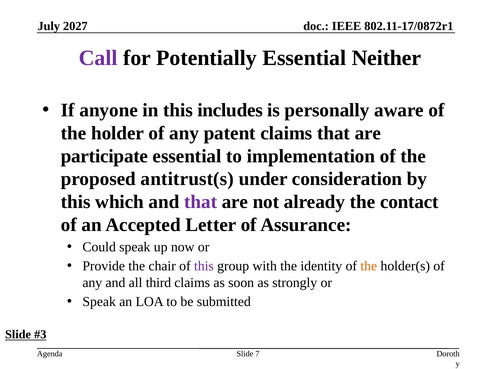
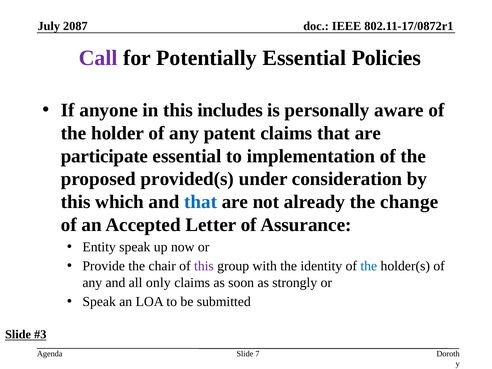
2027: 2027 -> 2087 (75, 26)
Neither: Neither -> Policies (386, 58)
antitrust(s: antitrust(s -> provided(s (187, 179)
that colour: purple -> blue (201, 202)
contact: contact -> change (409, 202)
Could: Could -> Entity (99, 247)
the colour: orange -> blue (369, 266)
third: third -> only (158, 283)
